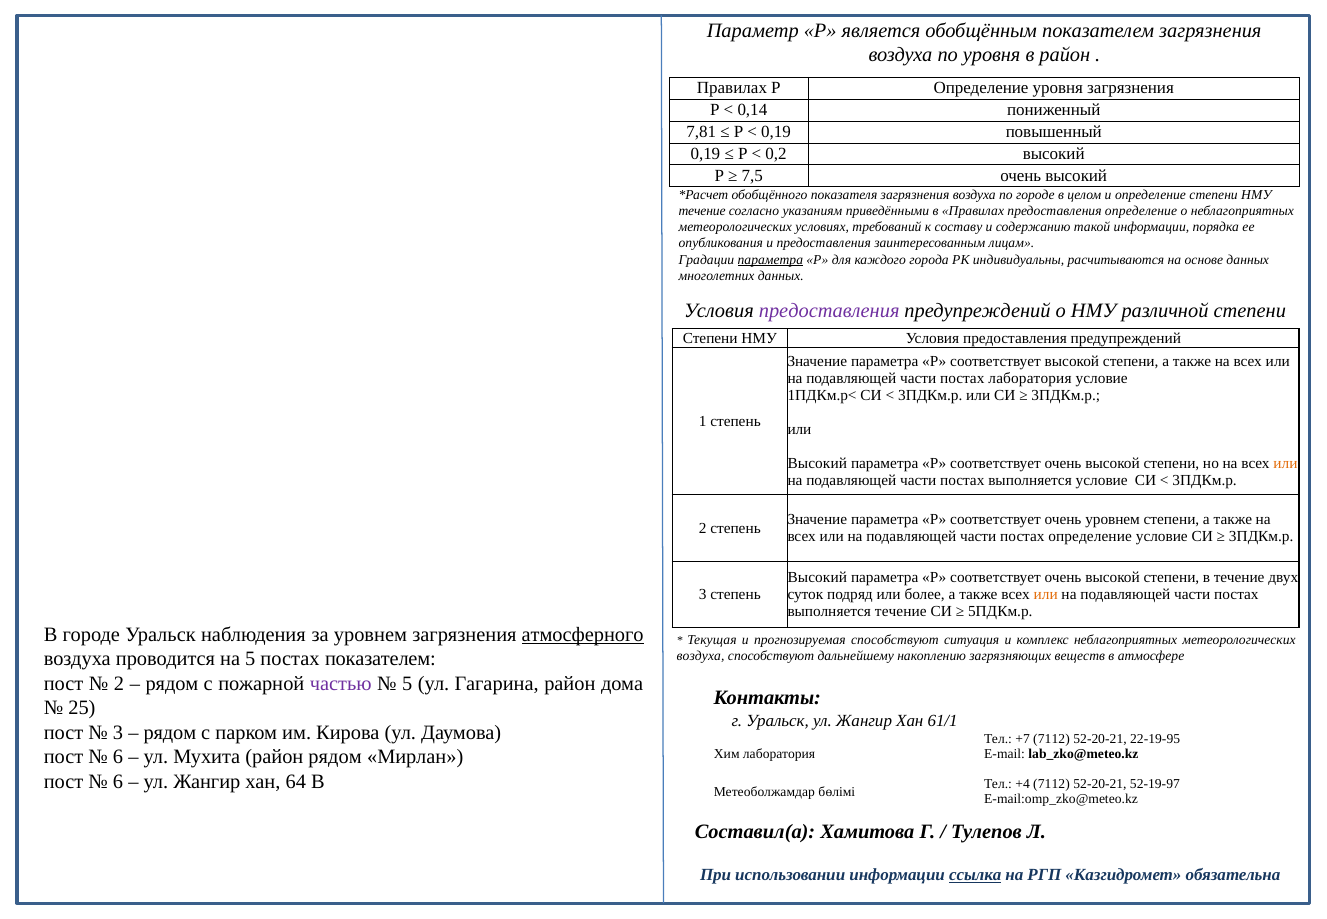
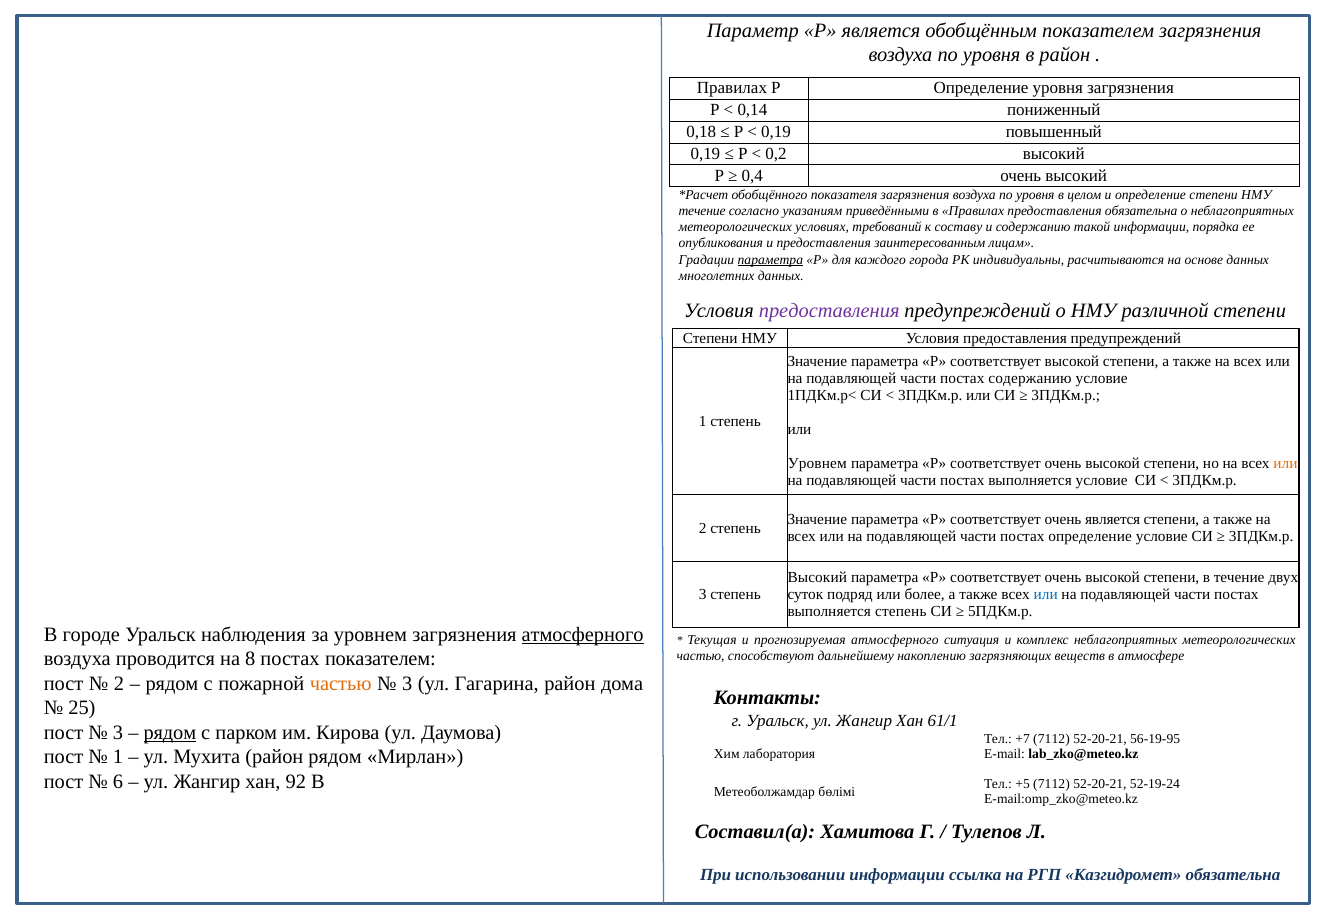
7,81: 7,81 -> 0,18 (701, 132)
7,5: 7,5 -> 0,4 (752, 176)
городе: городе -> уровня (1035, 194)
предоставления определение: определение -> обязательна (1141, 211)
постах лаборатория: лаборатория -> содержанию (1030, 378)
Высокий: Высокий -> Уровнем (817, 463)
очень уровнем: уровнем -> является (1113, 519)
или colour: orange -> blue (1046, 594)
выполняется течение: течение -> степень (901, 611)
прогнозируемая способствуют: способствуют -> атмосферного (895, 640)
на 5: 5 -> 8 (250, 659)
воздуха: воздуха -> частью (701, 656)
частью colour: purple -> orange (341, 683)
5: 5 -> 3 (407, 683)
рядом underline: none -> present (170, 732)
22-19-95: 22-19-95 -> 56-19-95 (1155, 739)
6: 6 -> 1 (118, 757)
64: 64 -> 92 (296, 781)
+4: +4 -> +5 (1023, 784)
52-19-97: 52-19-97 -> 52-19-24 (1155, 784)
ссылка underline: present -> none (975, 875)
